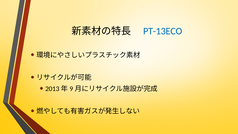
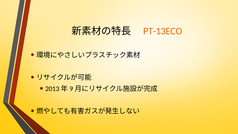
PT-13ECO colour: blue -> orange (163, 31)
